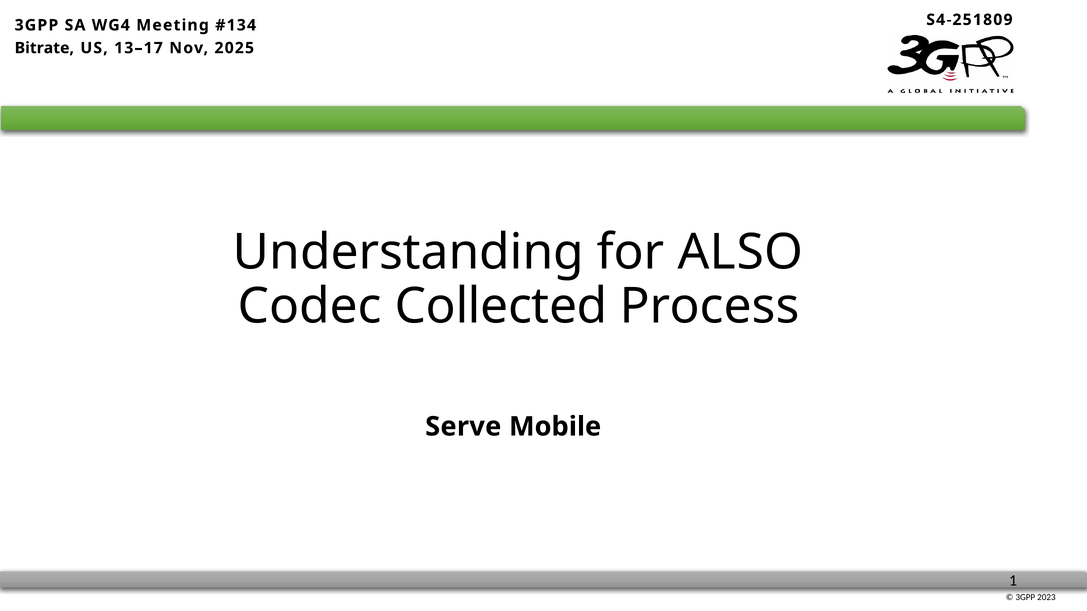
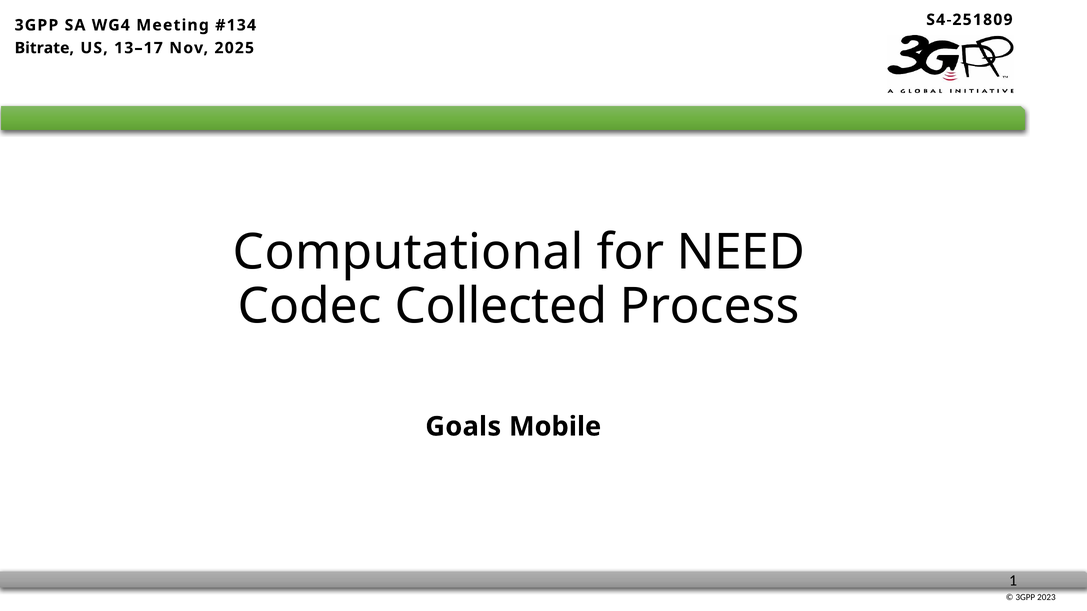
Understanding: Understanding -> Computational (408, 253)
ALSO: ALSO -> NEED (741, 253)
Serve: Serve -> Goals (463, 427)
